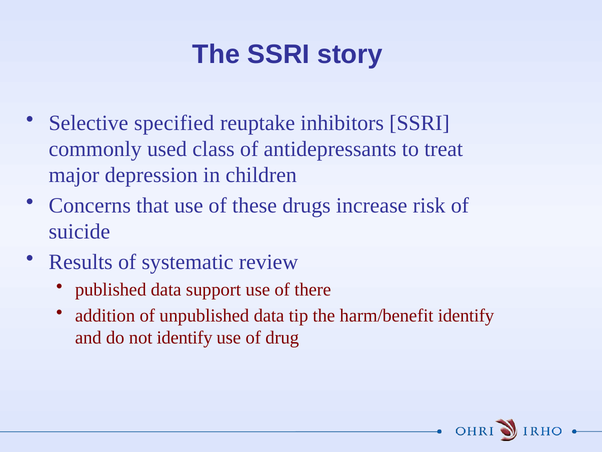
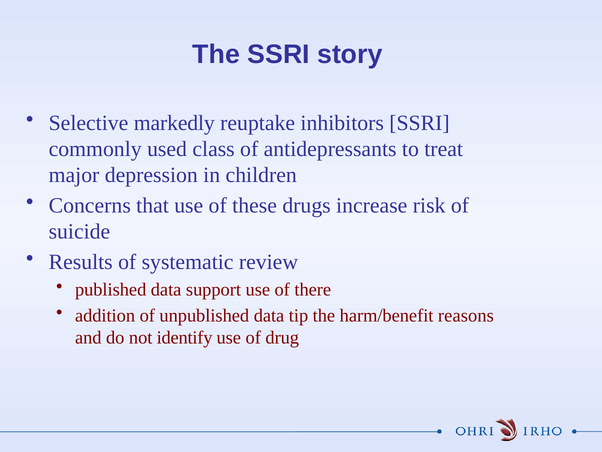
specified: specified -> markedly (174, 123)
harm/benefit identify: identify -> reasons (466, 315)
